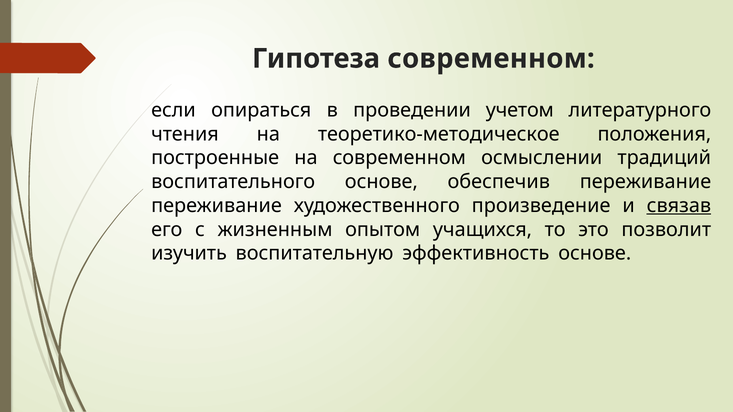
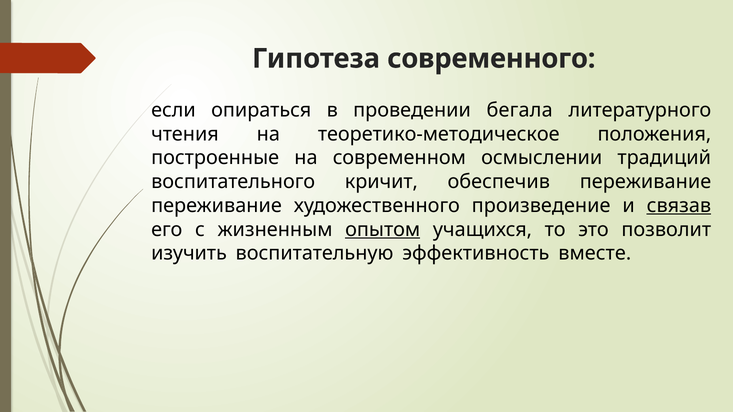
Гипотеза современном: современном -> современного (491, 59)
учетом: учетом -> бегала (520, 110)
воспитательного основе: основе -> кричит (381, 182)
опытом underline: none -> present (383, 230)
эффективность основе: основе -> вместе (595, 254)
